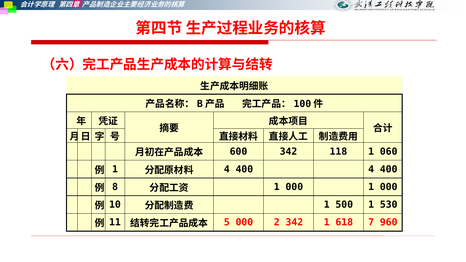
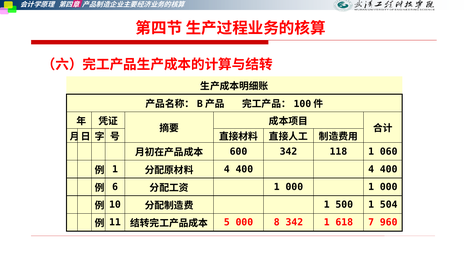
8: 8 -> 6 (115, 187)
530: 530 -> 504 (389, 205)
2: 2 -> 8 (277, 223)
